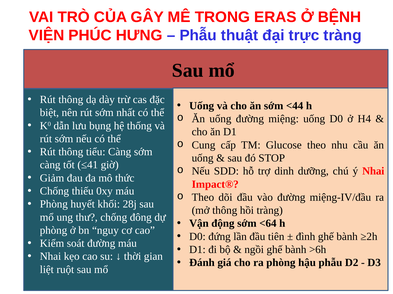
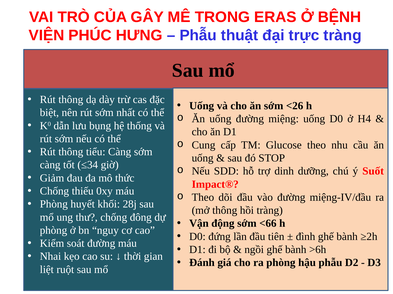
<44: <44 -> <26 (295, 106)
≤41: ≤41 -> ≤34 (88, 165)
ý Nhai: Nhai -> Suốt (373, 172)
<64: <64 -> <66 (268, 224)
